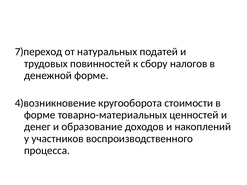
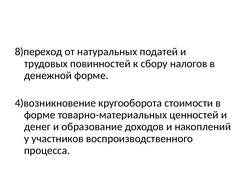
7)переход: 7)переход -> 8)переход (39, 52)
